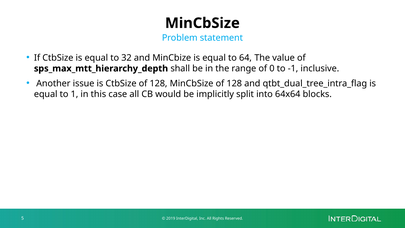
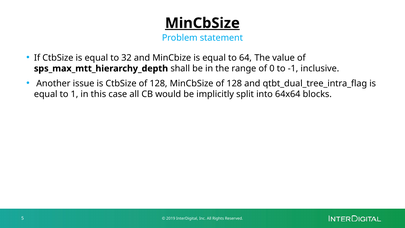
MinCbSize underline: none -> present (202, 23)
